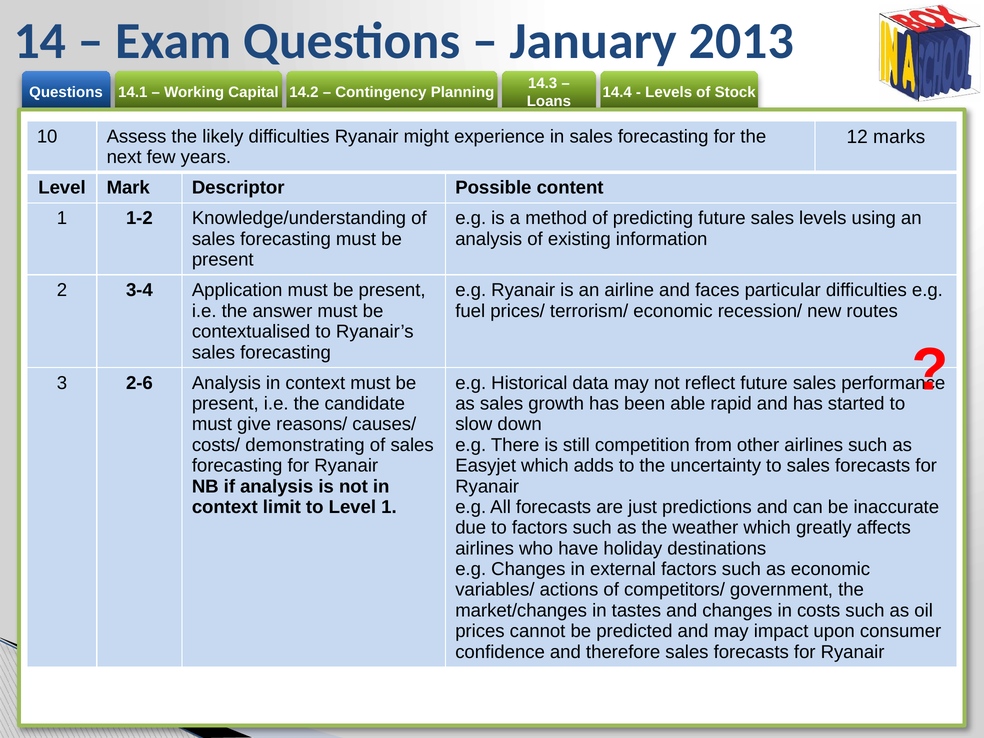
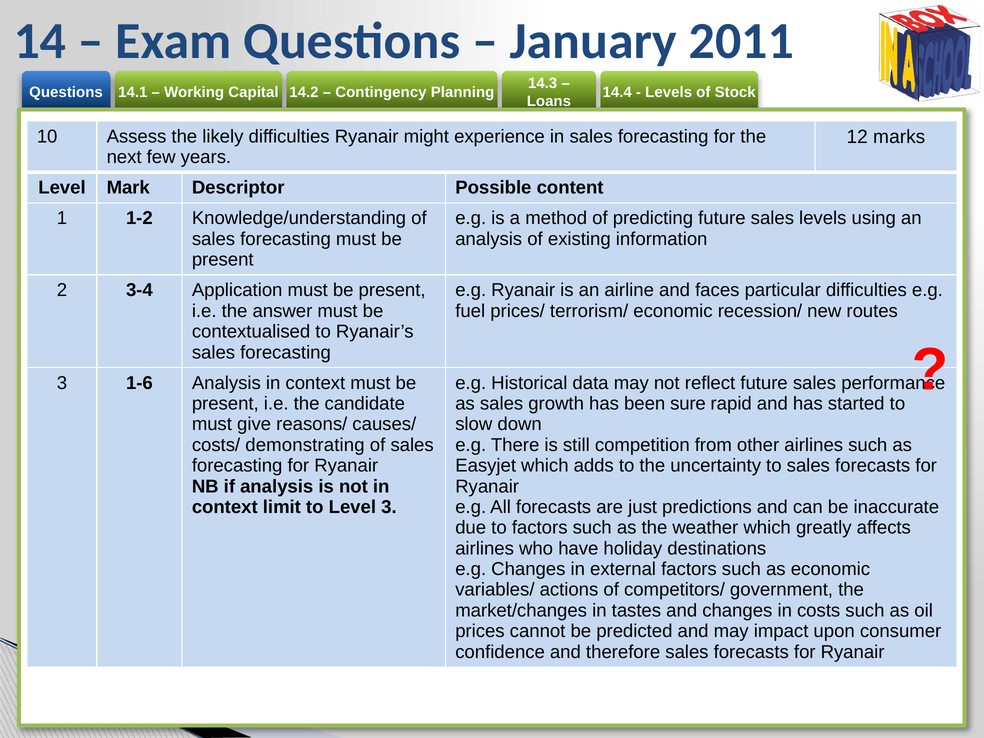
2013: 2013 -> 2011 (741, 41)
2-6: 2-6 -> 1-6 (139, 383)
able: able -> sure (688, 404)
Level 1: 1 -> 3 (389, 507)
